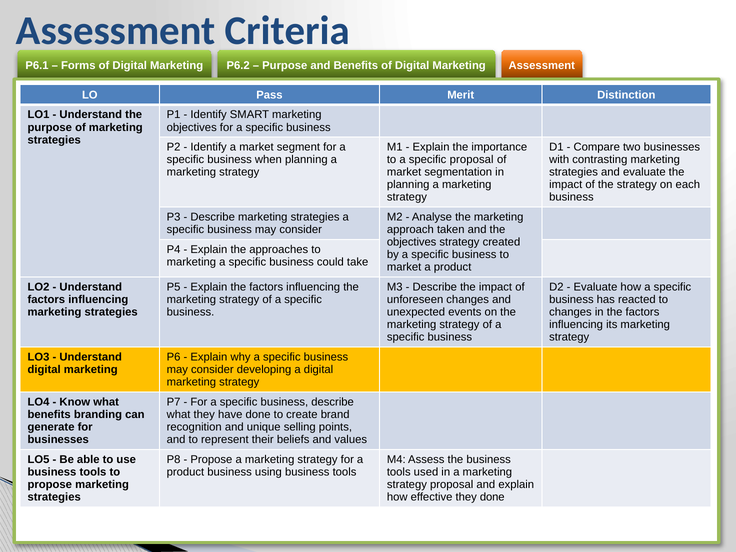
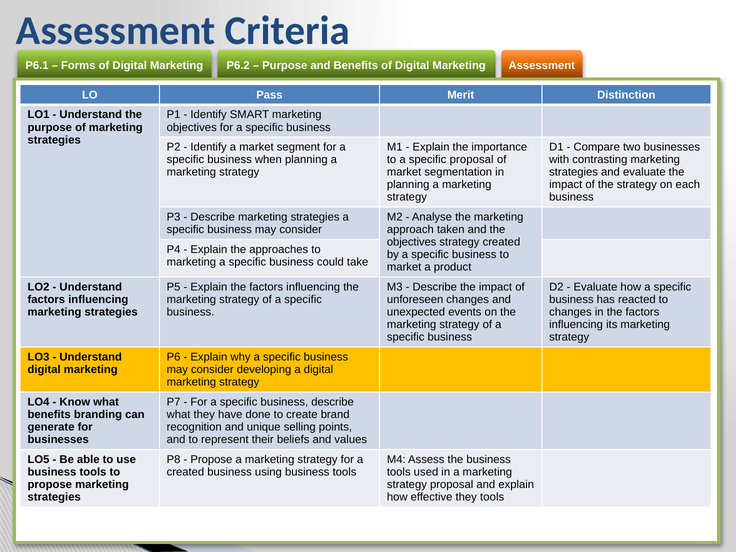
product: product -> created (185, 472)
they done: done -> tools (492, 497)
